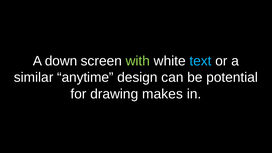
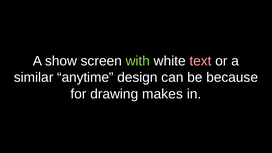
down: down -> show (61, 61)
text colour: light blue -> pink (201, 61)
potential: potential -> because (232, 77)
